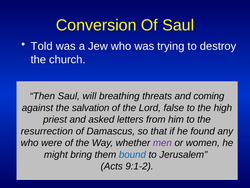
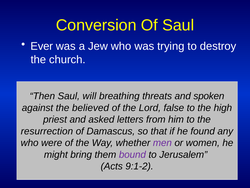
Told: Told -> Ever (42, 46)
coming: coming -> spoken (209, 96)
salvation: salvation -> believed (91, 108)
bound colour: blue -> purple (132, 154)
